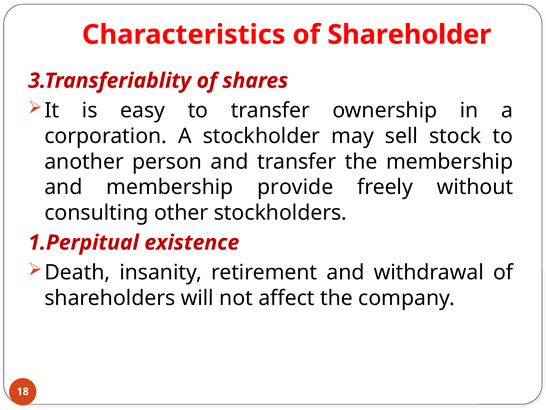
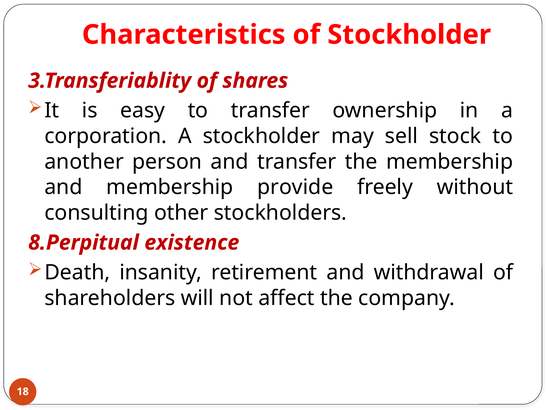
of Shareholder: Shareholder -> Stockholder (409, 35)
1.Perpitual: 1.Perpitual -> 8.Perpitual (84, 242)
